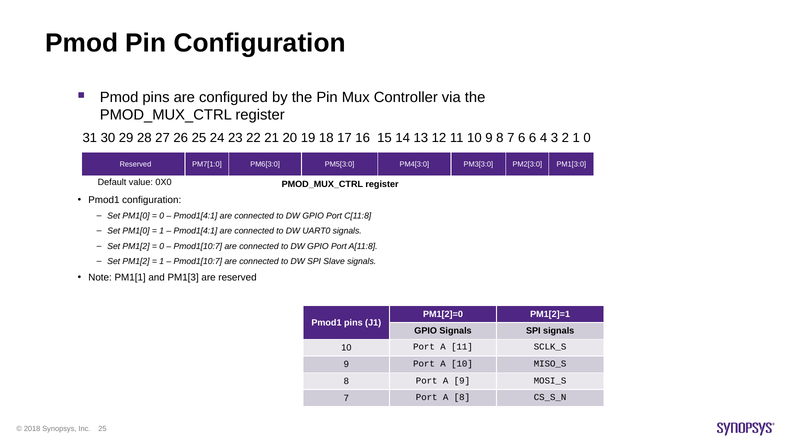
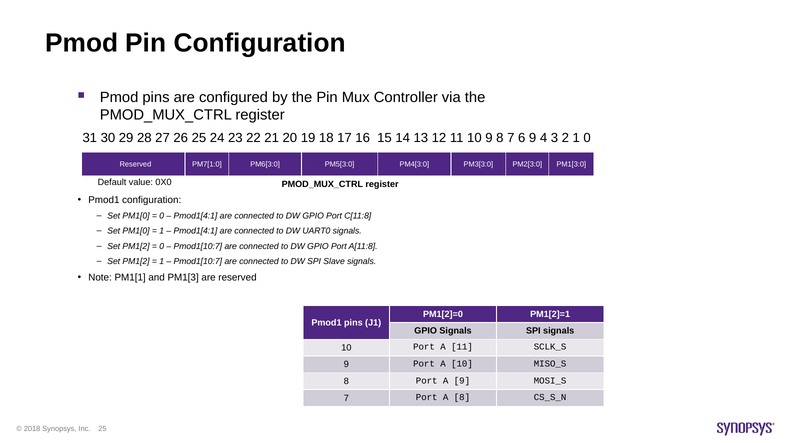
6 6: 6 -> 9 (533, 138)
